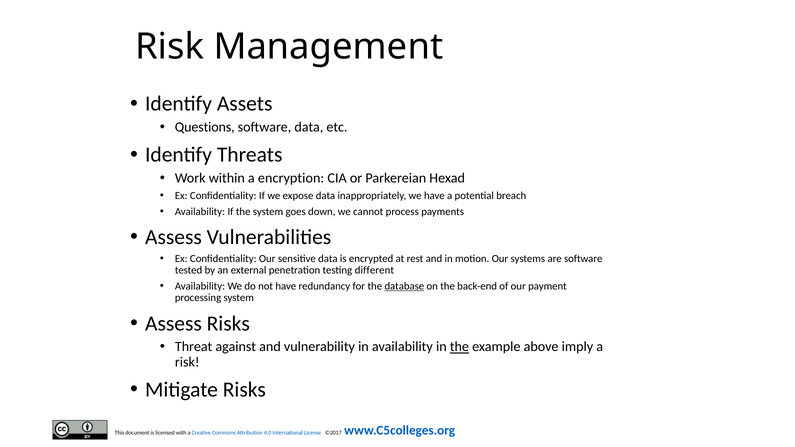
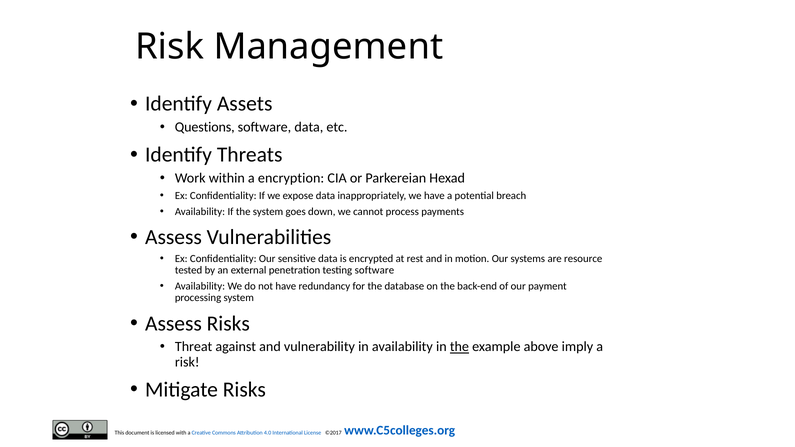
are software: software -> resource (583, 259)
testing different: different -> software (374, 270)
database underline: present -> none (404, 286)
